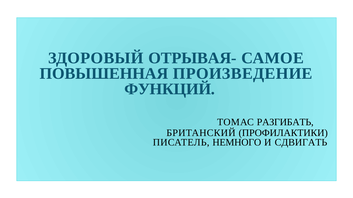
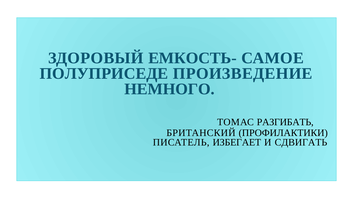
ОТРЫВАЯ-: ОТРЫВАЯ- -> ЕМКОСТЬ- (192, 58)
ПОВЫШЕННАЯ: ПОВЫШЕННАЯ -> ПОЛУПРИСЕДЕ (104, 74)
ФУНКЦИЙ: ФУНКЦИЙ -> НЕМНОГО (170, 89)
НЕМНОГО: НЕМНОГО -> ИЗБЕГАЕТ (237, 143)
